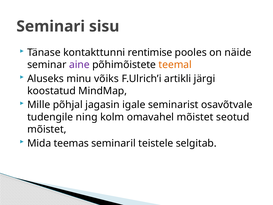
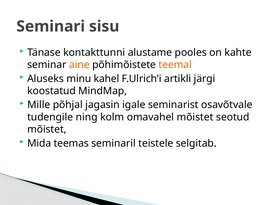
rentimise: rentimise -> alustame (150, 52)
näide: näide -> kahte (238, 52)
aine colour: purple -> orange (79, 65)
võiks: võiks -> kahel (107, 79)
